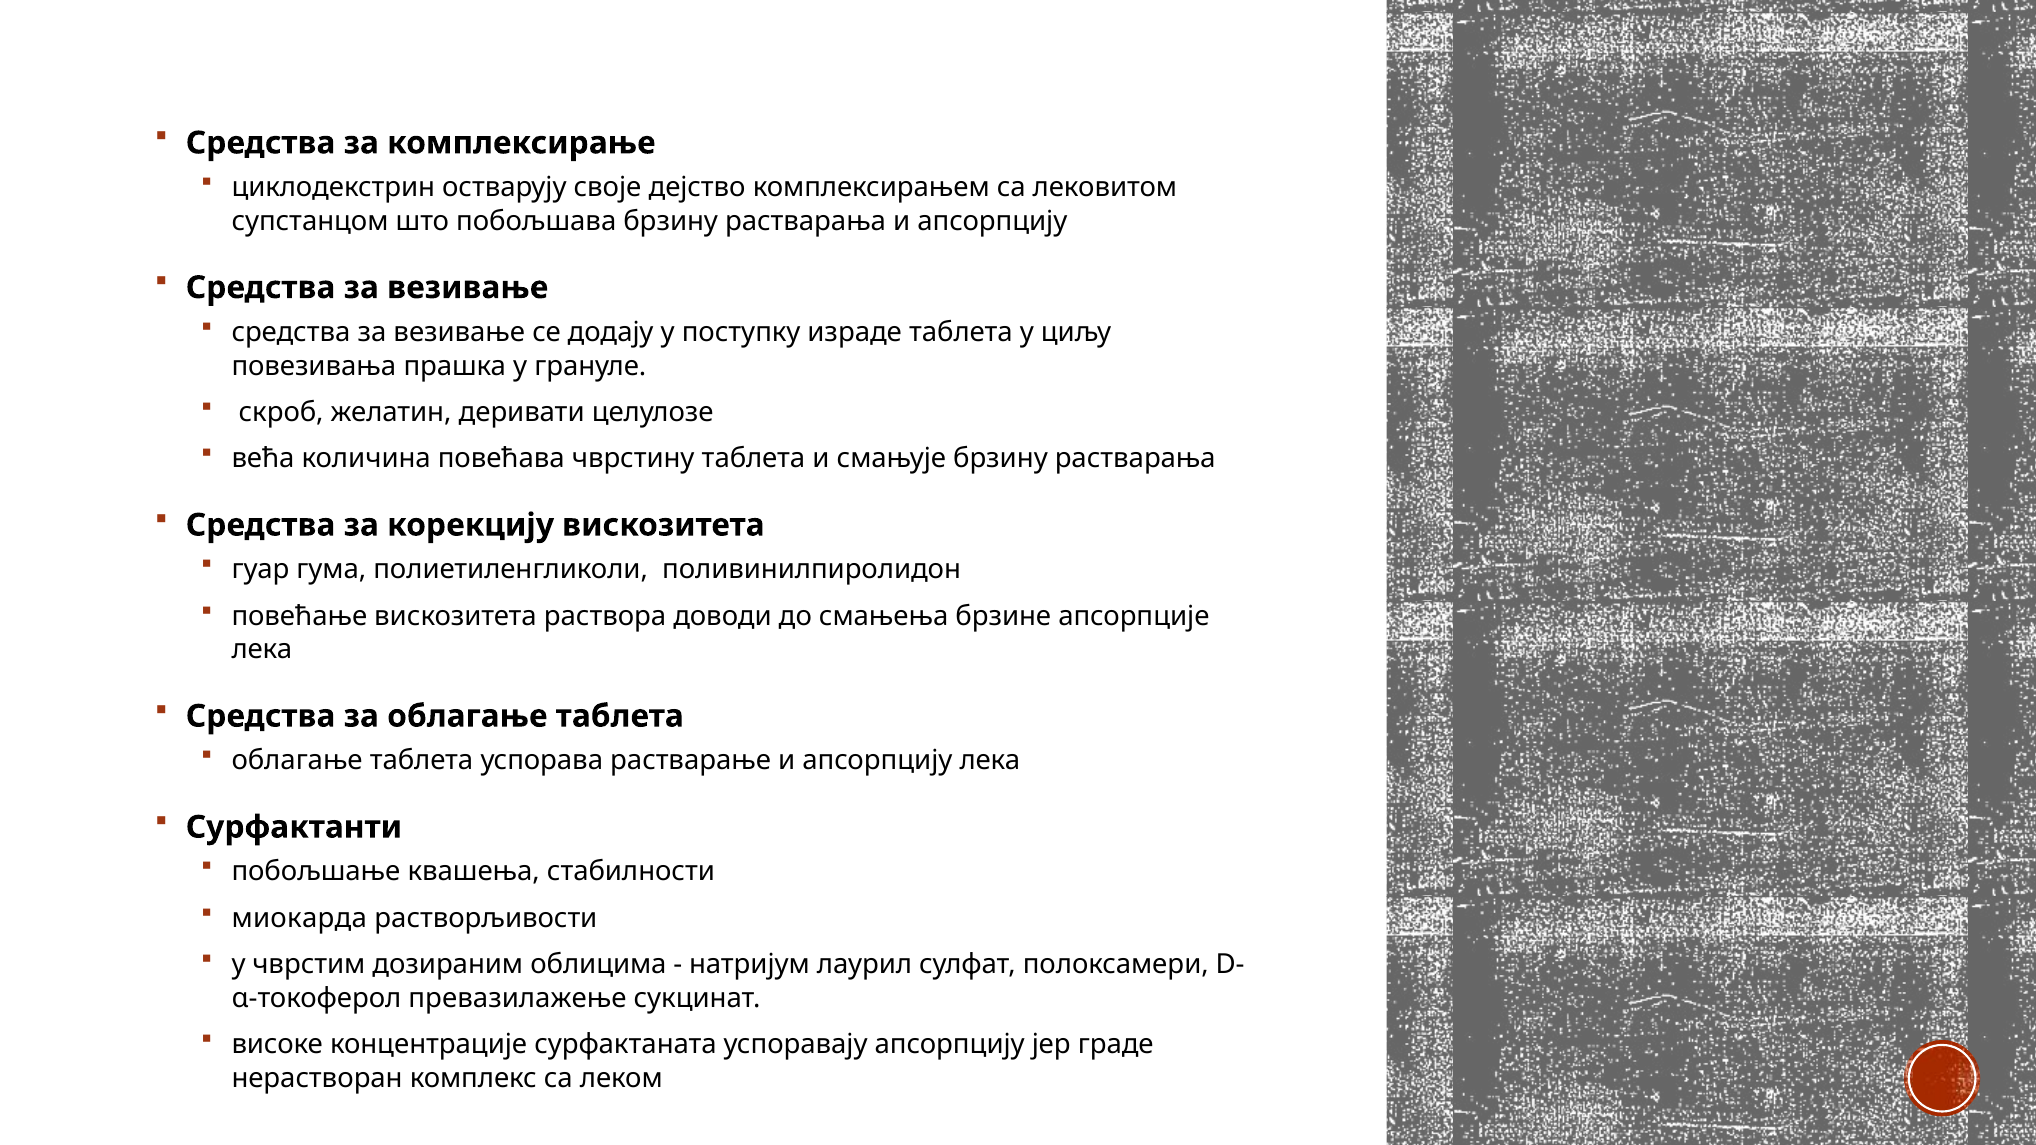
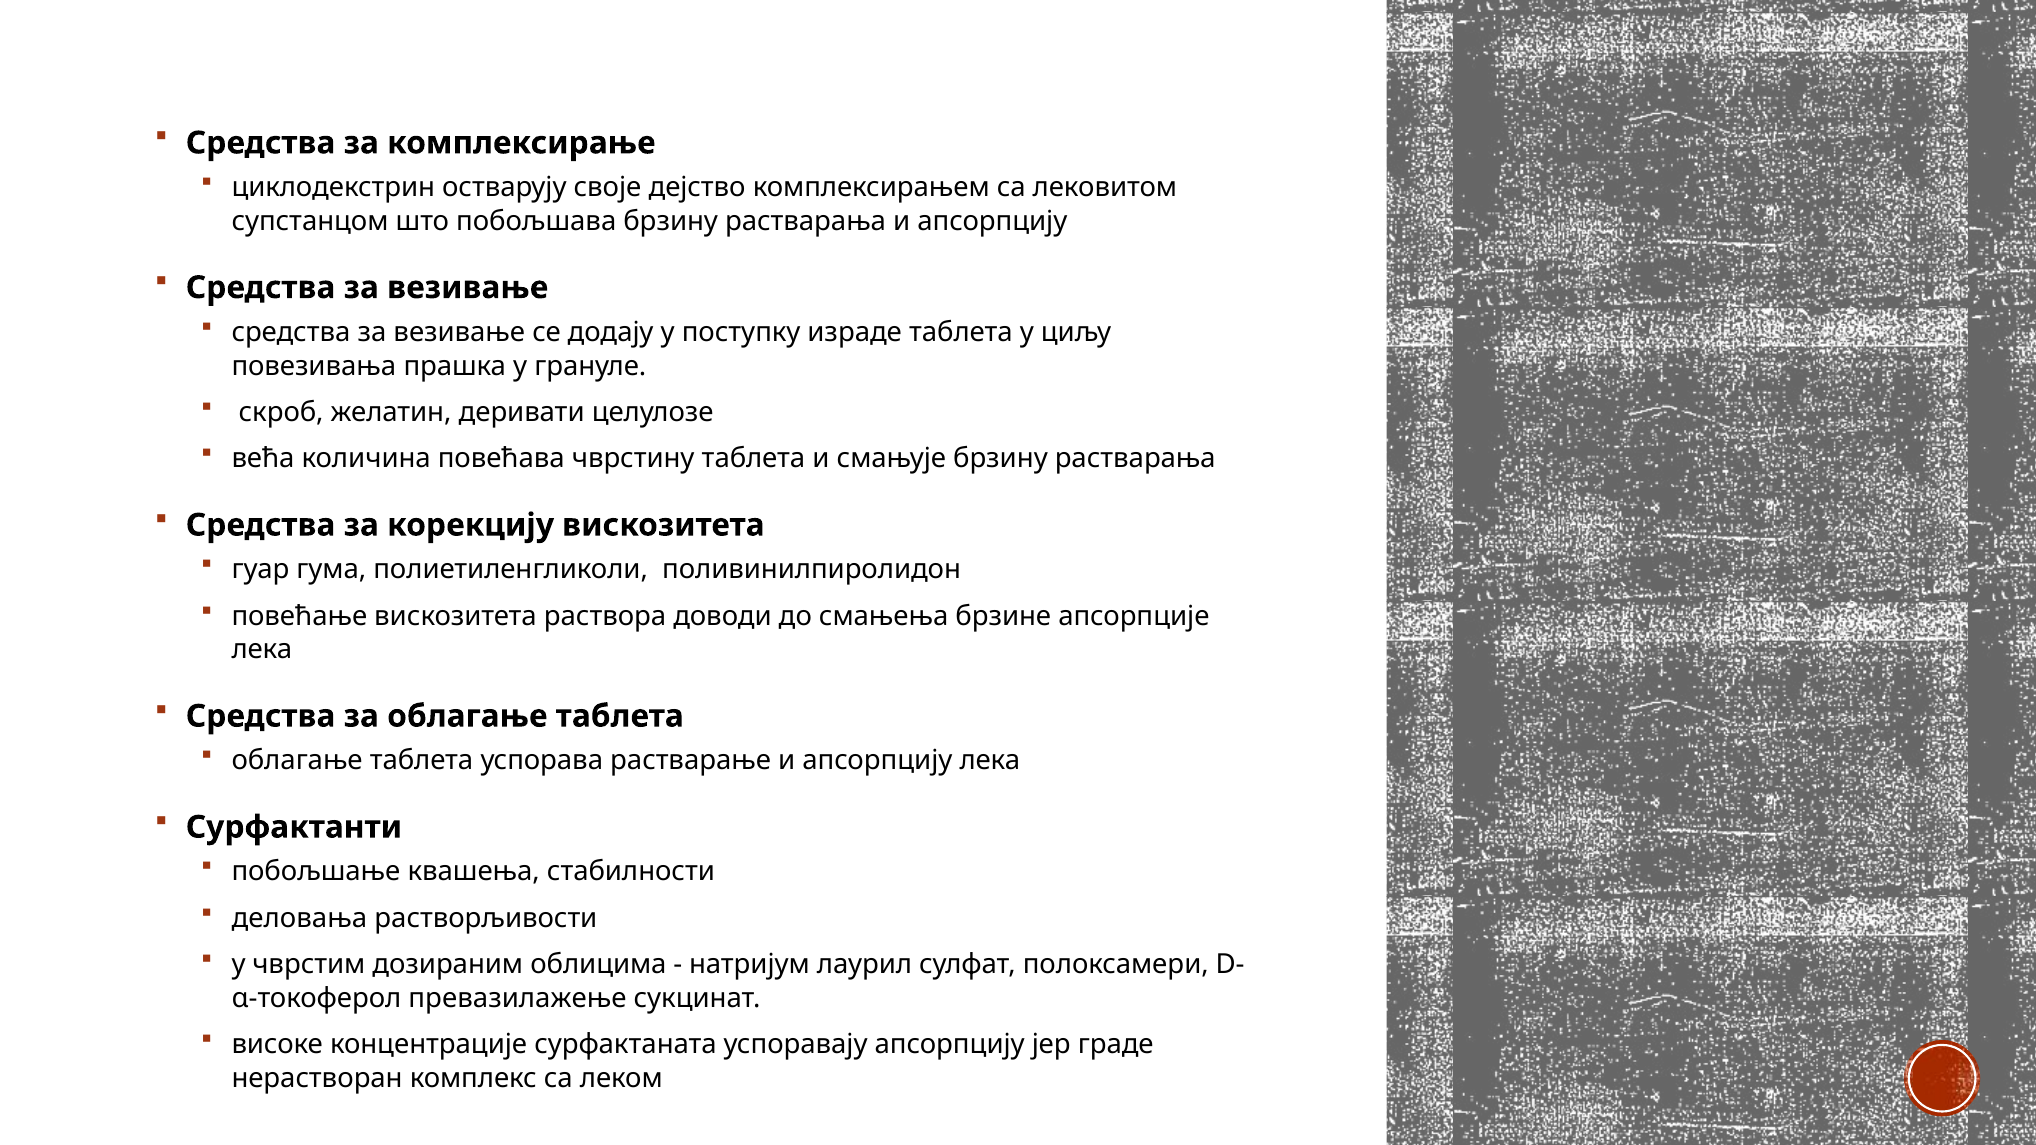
миокарда: миокарда -> деловања (299, 918)
